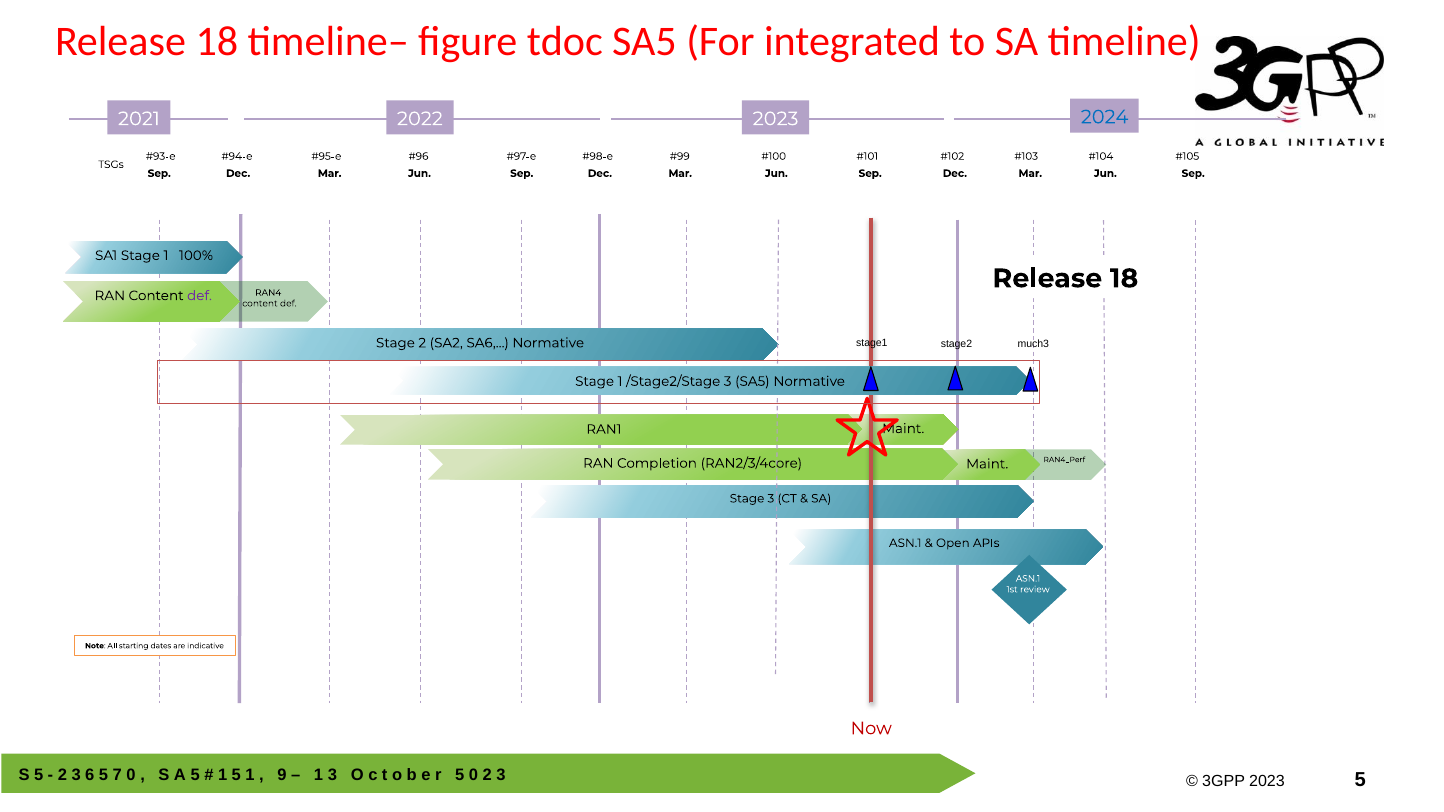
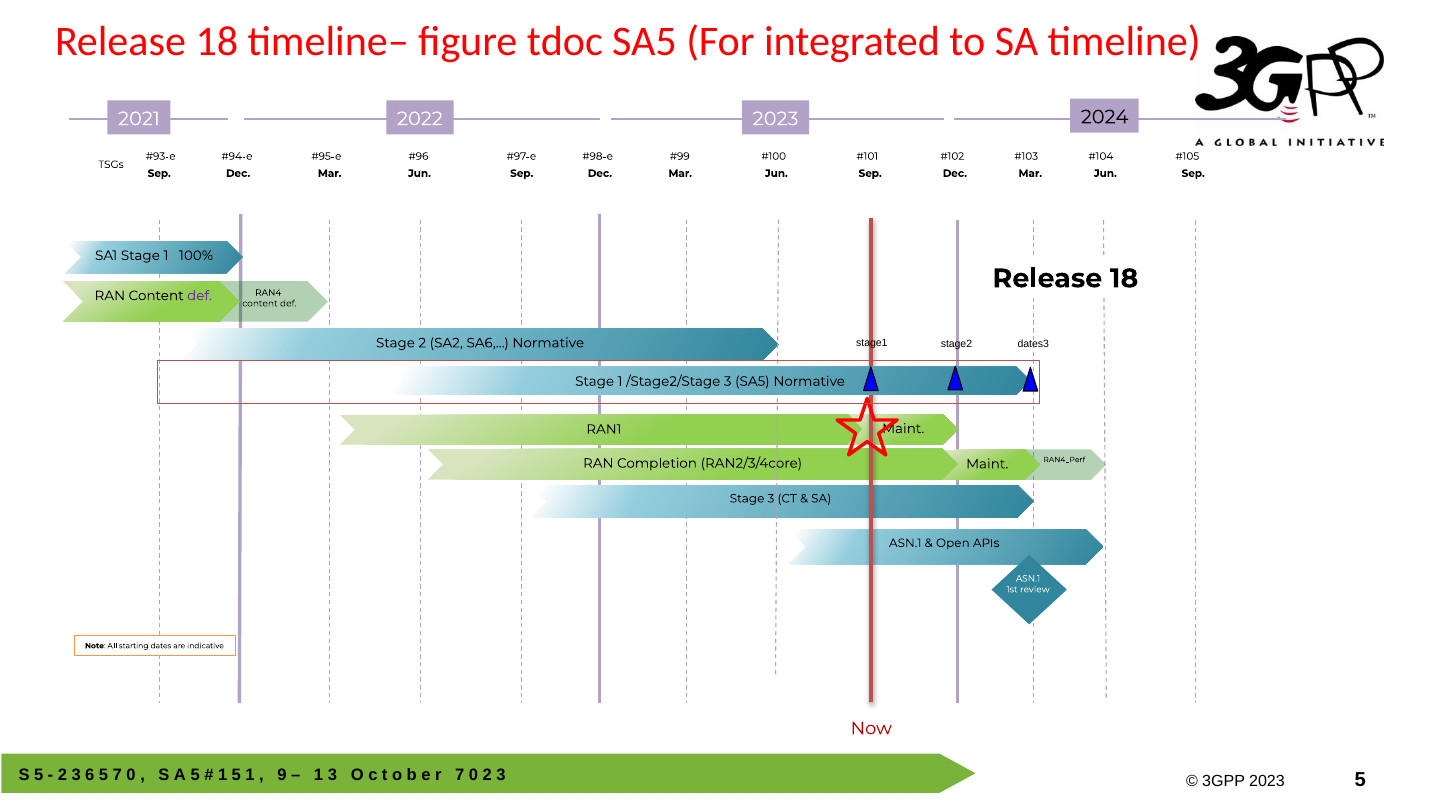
2024 colour: blue -> black (1105, 117)
much3: much3 -> dates3 (1033, 344)
5: 5 -> 7 (460, 776)
